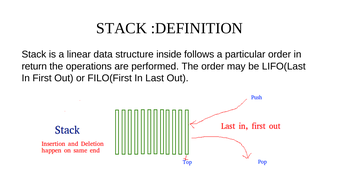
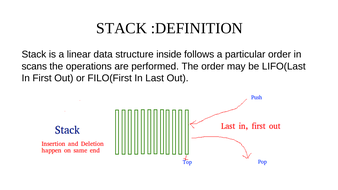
return: return -> scans (34, 66)
